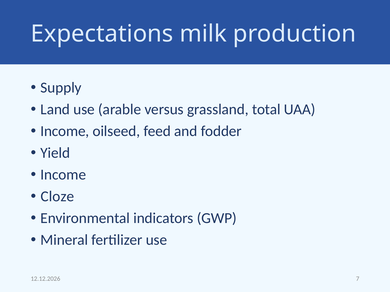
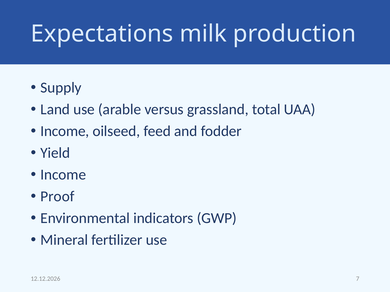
Cloze: Cloze -> Proof (57, 197)
